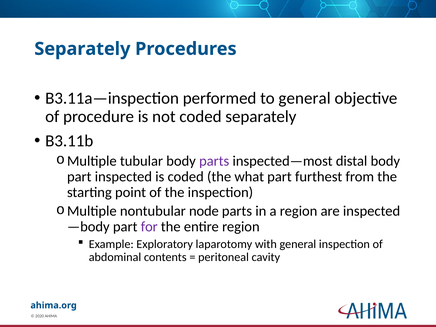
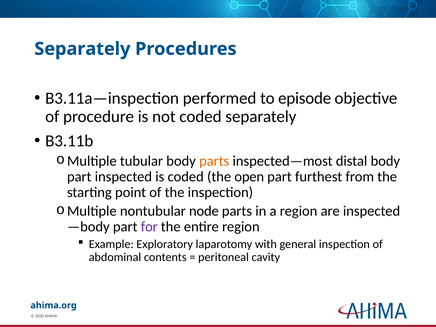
to general: general -> episode (305, 98)
parts colour: purple -> orange (214, 161)
what: what -> open (249, 177)
